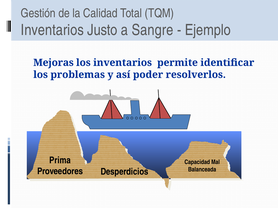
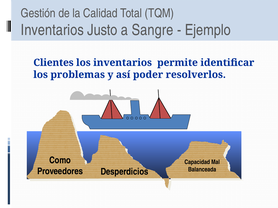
Mejoras: Mejoras -> Clientes (53, 63)
Prima: Prima -> Como (60, 161)
